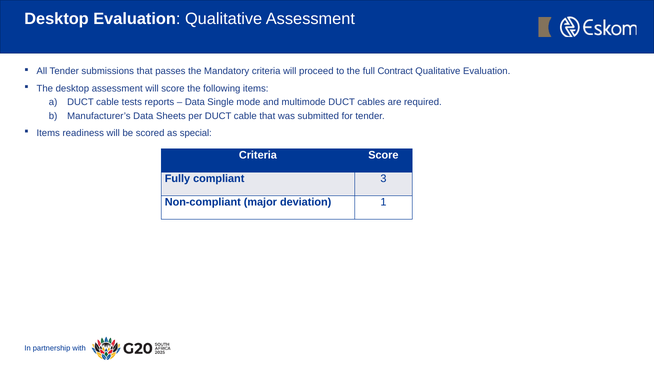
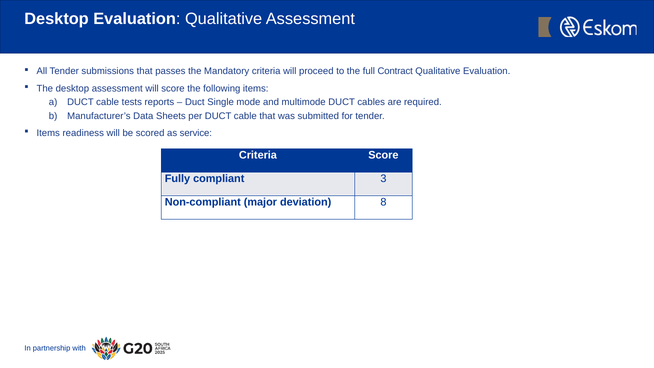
Data: Data -> Duct (195, 102)
special: special -> service (196, 133)
1: 1 -> 8 (384, 202)
